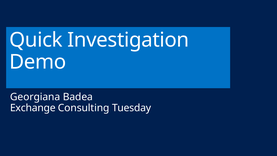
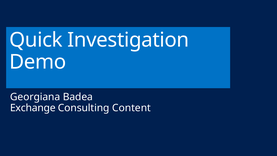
Tuesday: Tuesday -> Content (131, 108)
